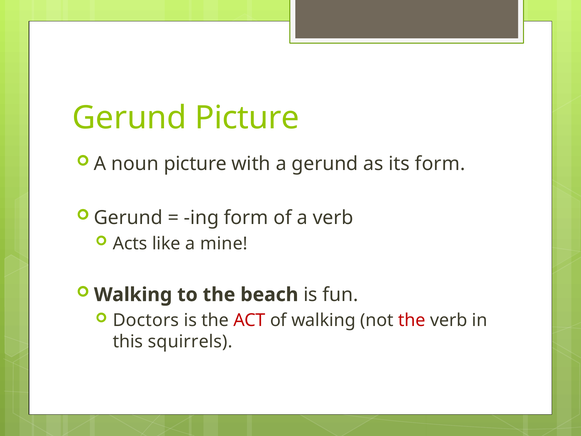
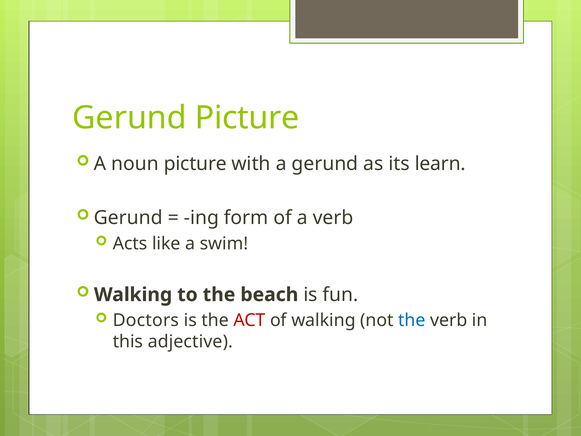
its form: form -> learn (440, 164)
mine: mine -> swim (224, 243)
the colour: red -> blue (412, 320)
squirrels: squirrels -> adjective (190, 342)
